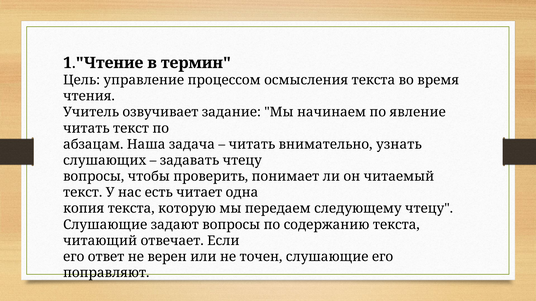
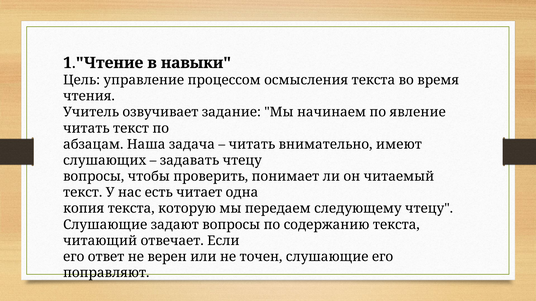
термин: термин -> навыки (196, 63)
узнать: узнать -> имеют (399, 145)
